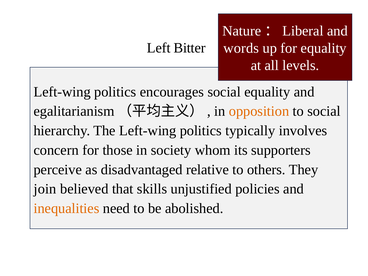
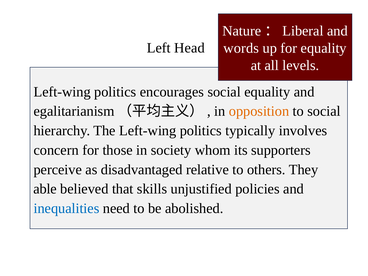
Bitter: Bitter -> Head (189, 48)
join: join -> able (45, 189)
inequalities colour: orange -> blue (66, 208)
